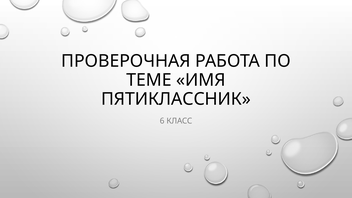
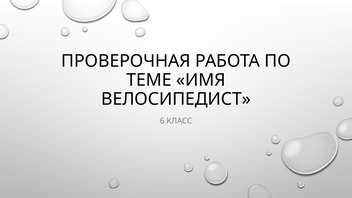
ПЯТИКЛАССНИК: ПЯТИКЛАССНИК -> ВЕЛОСИПЕДИСТ (176, 99)
